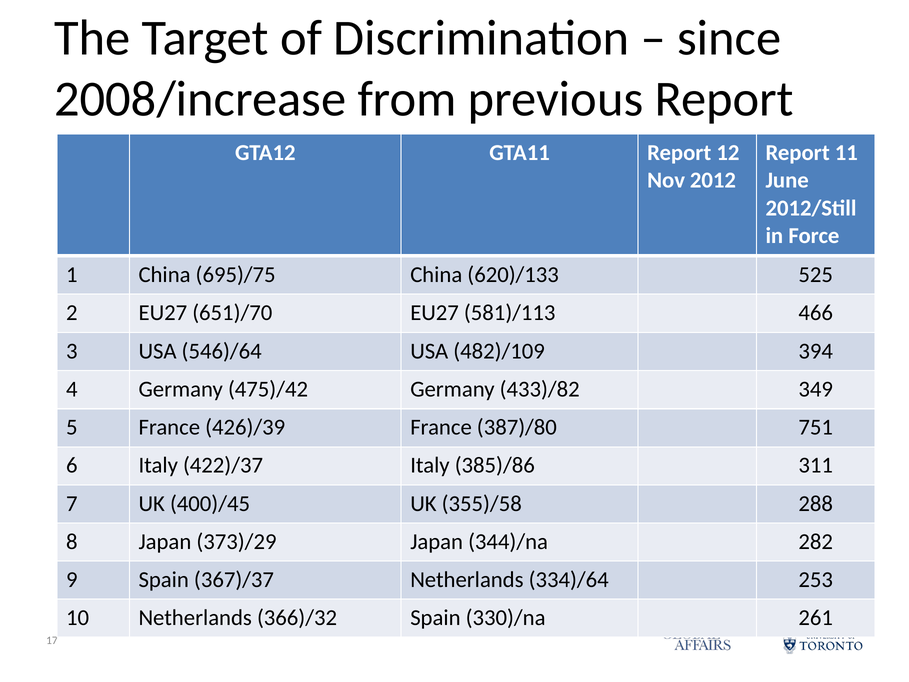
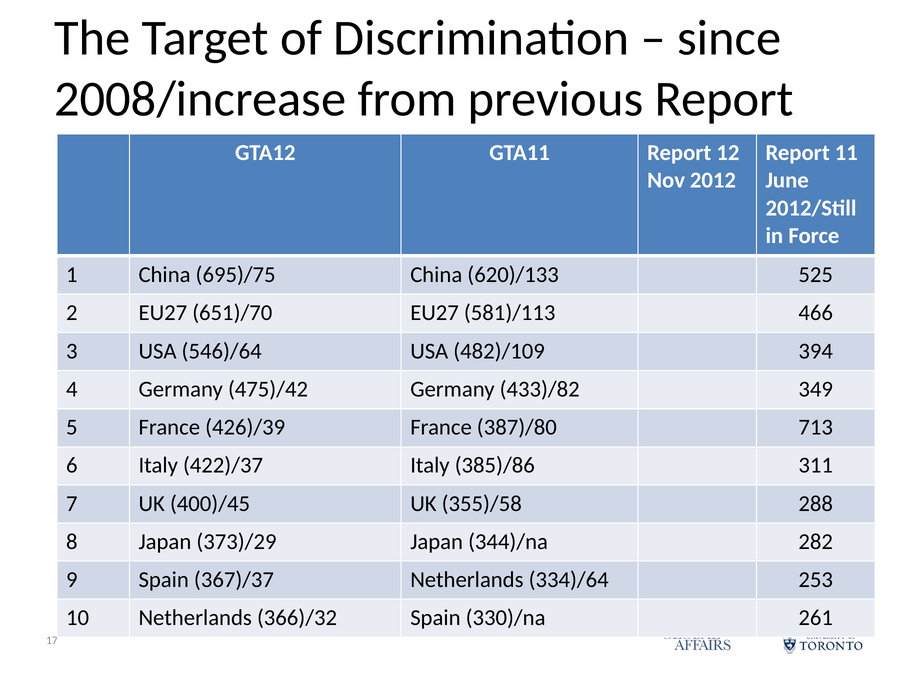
751: 751 -> 713 (816, 427)
